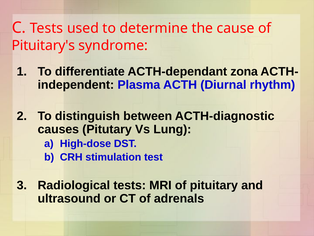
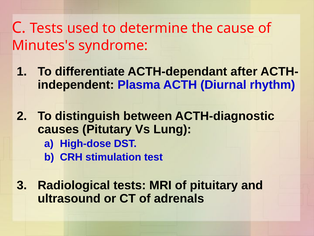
Pituitary's: Pituitary's -> Minutes's (43, 45)
zona: zona -> after (244, 71)
